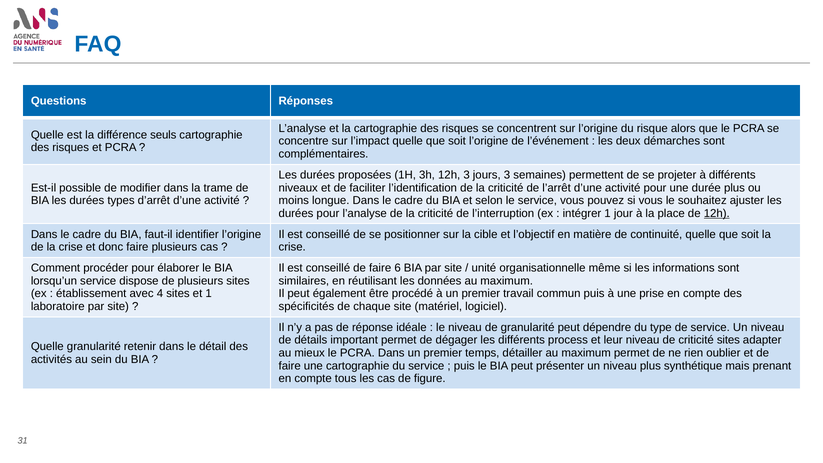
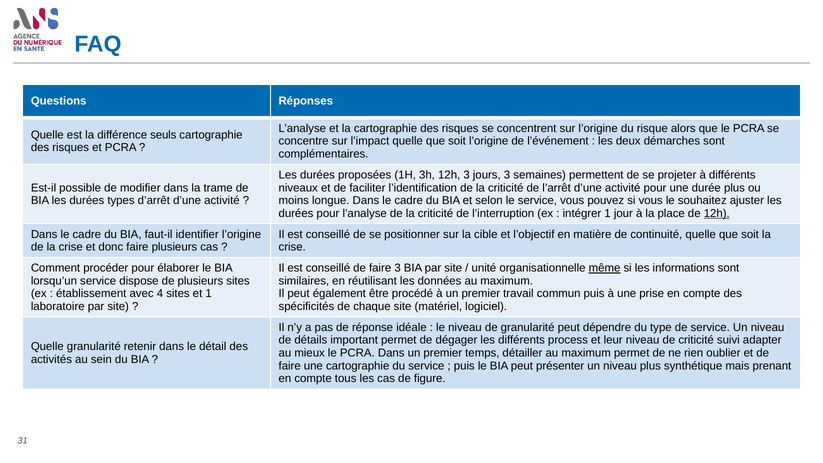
faire 6: 6 -> 3 (398, 268)
même underline: none -> present (605, 268)
criticité sites: sites -> suivi (728, 340)
